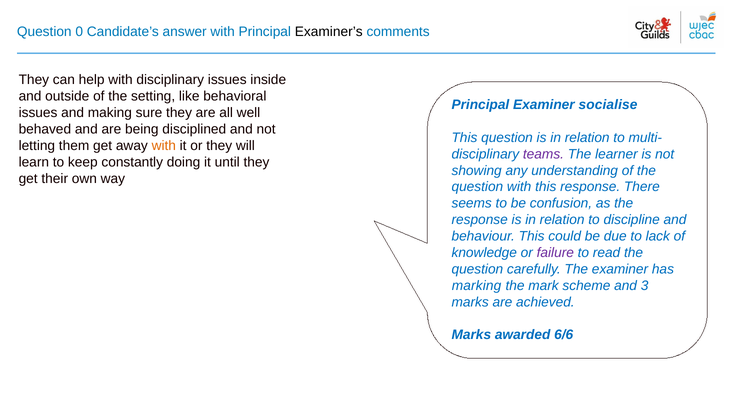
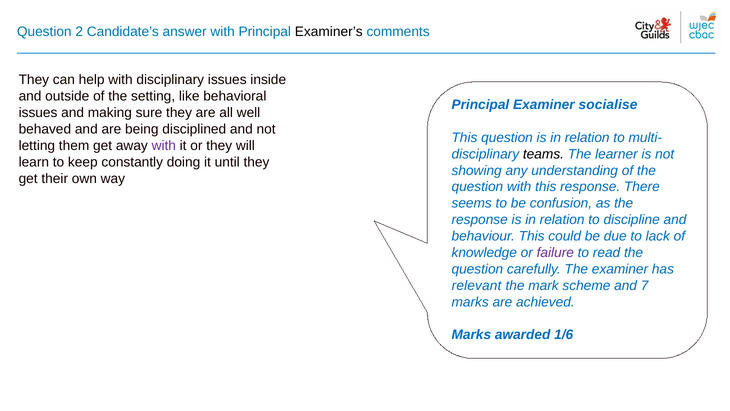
0: 0 -> 2 (79, 32)
with colour: orange -> purple (164, 145)
teams colour: purple -> black (543, 154)
marking: marking -> relevant (477, 285)
3: 3 -> 7 (645, 285)
6/6: 6/6 -> 1/6 (564, 335)
